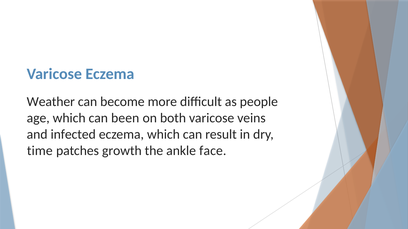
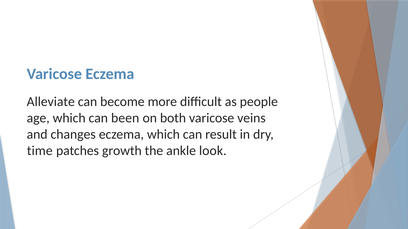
Weather: Weather -> Alleviate (51, 102)
infected: infected -> changes (73, 135)
face: face -> look (213, 151)
